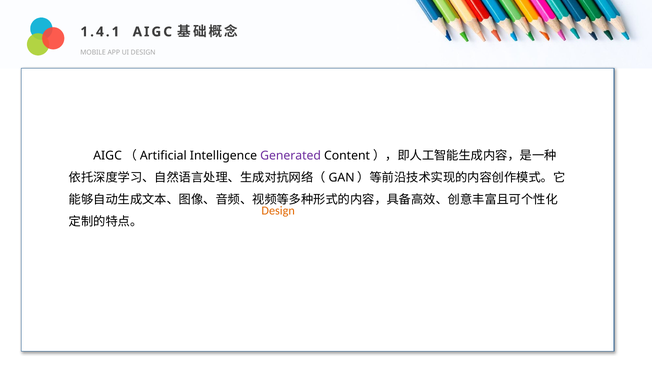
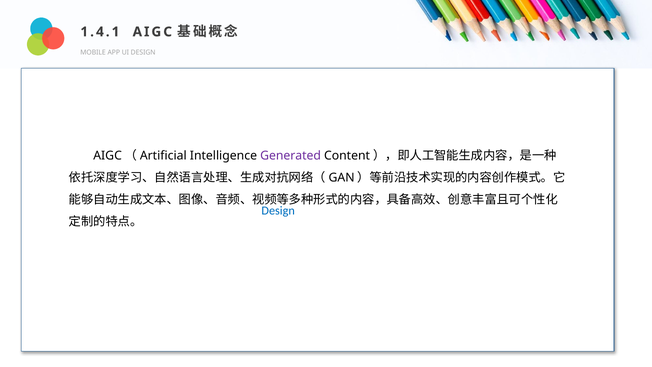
Design colour: orange -> blue (278, 210)
